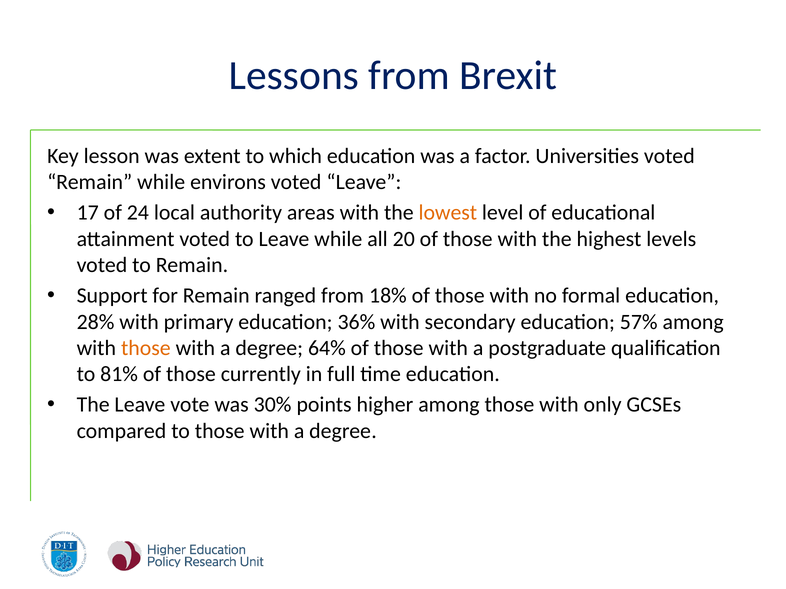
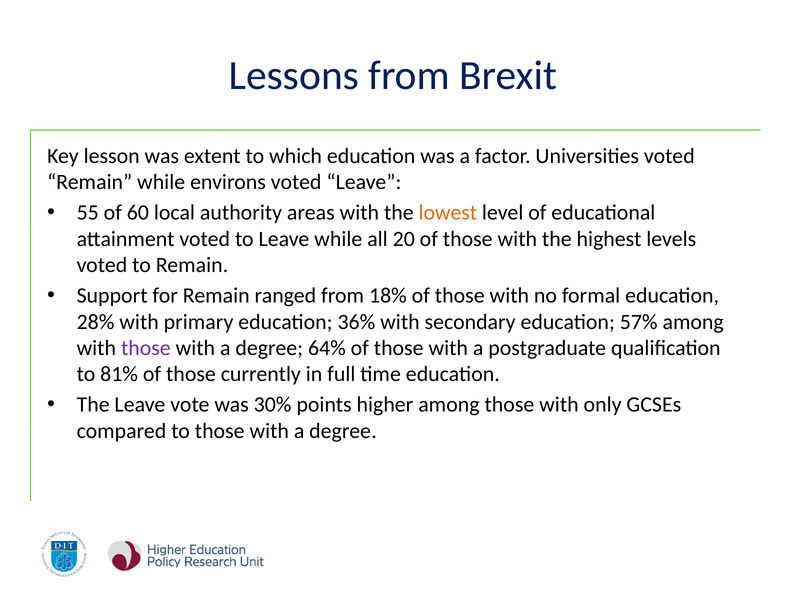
17: 17 -> 55 (88, 213)
24: 24 -> 60 (138, 213)
those colour: orange -> purple (146, 348)
